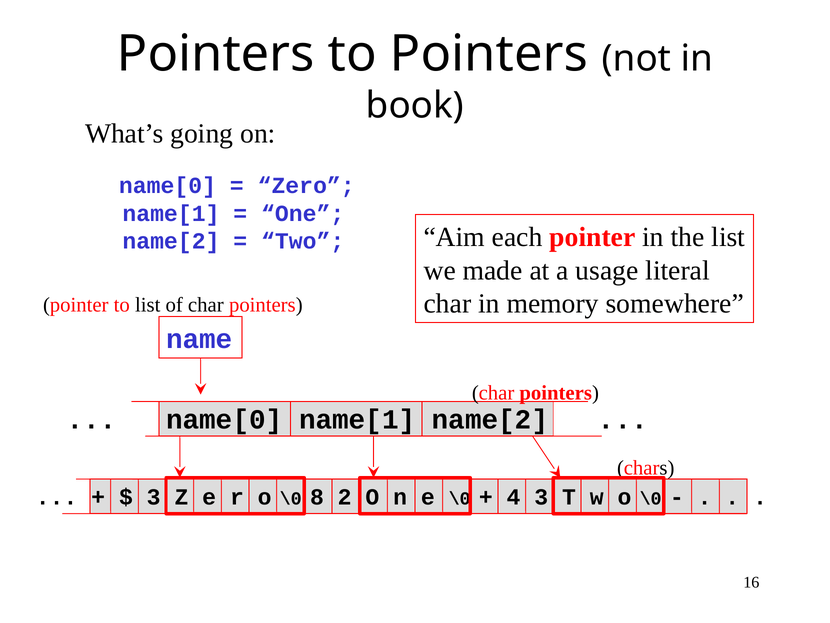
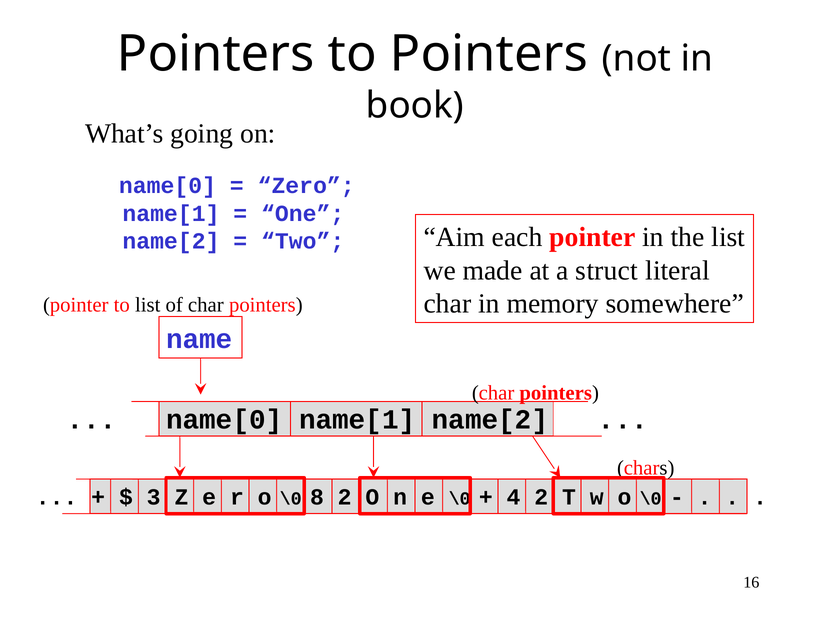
usage: usage -> struct (607, 270)
4 3: 3 -> 2 (541, 497)
